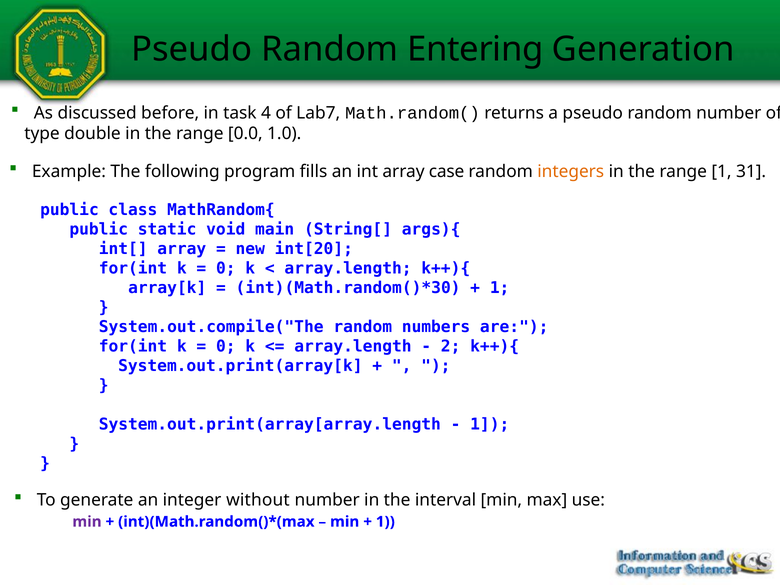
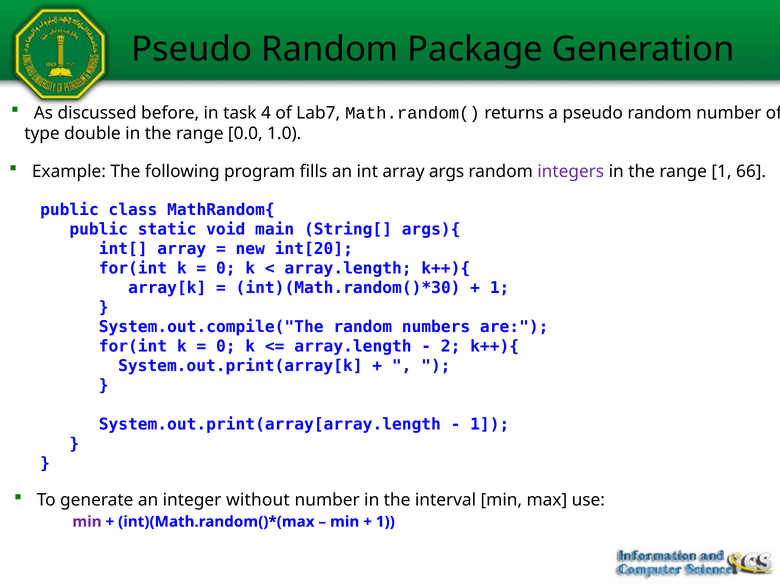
Entering: Entering -> Package (475, 49)
case: case -> args (447, 171)
integers colour: orange -> purple (571, 171)
31: 31 -> 66 (751, 171)
